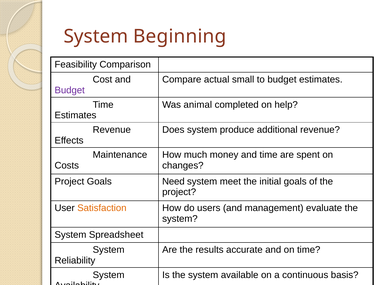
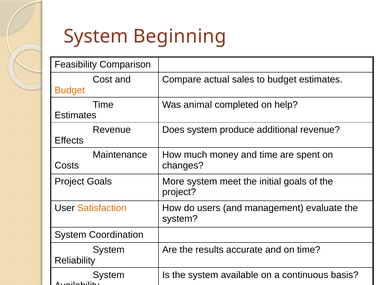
small: small -> sales (243, 80)
Budget colour: purple -> orange (70, 90)
Need: Need -> More (173, 182)
Spreadsheet: Spreadsheet -> Coordination (116, 235)
